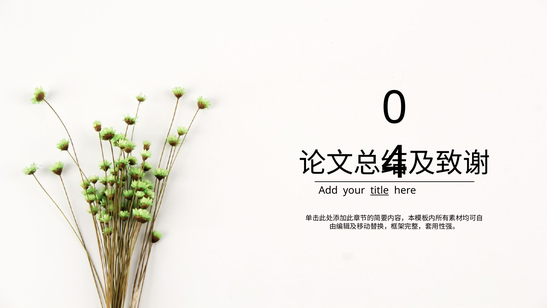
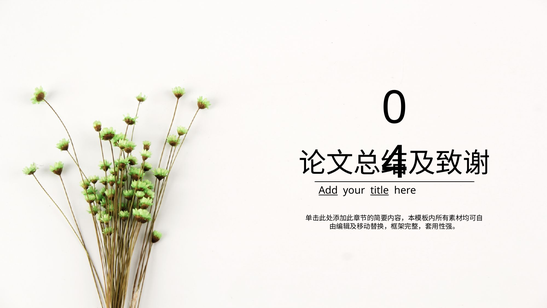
Add underline: none -> present (328, 190)
